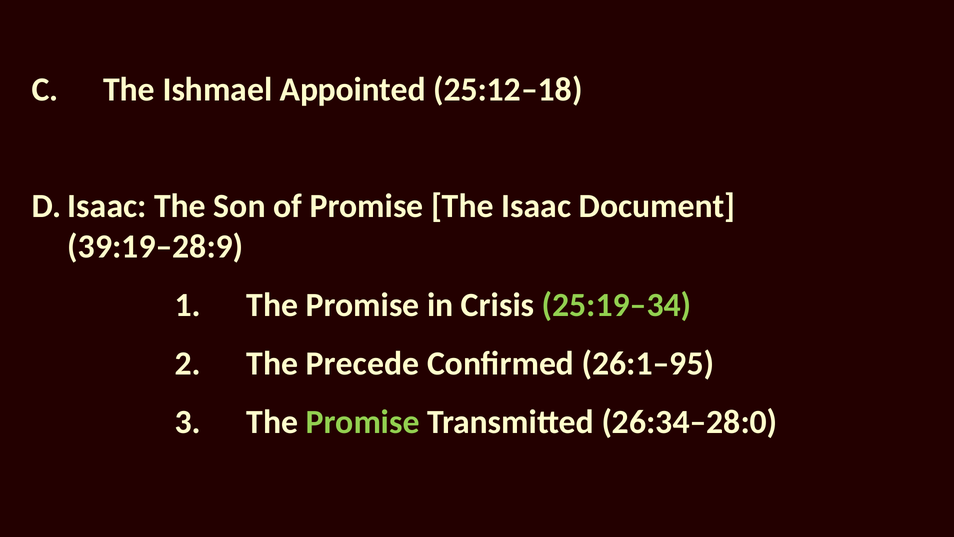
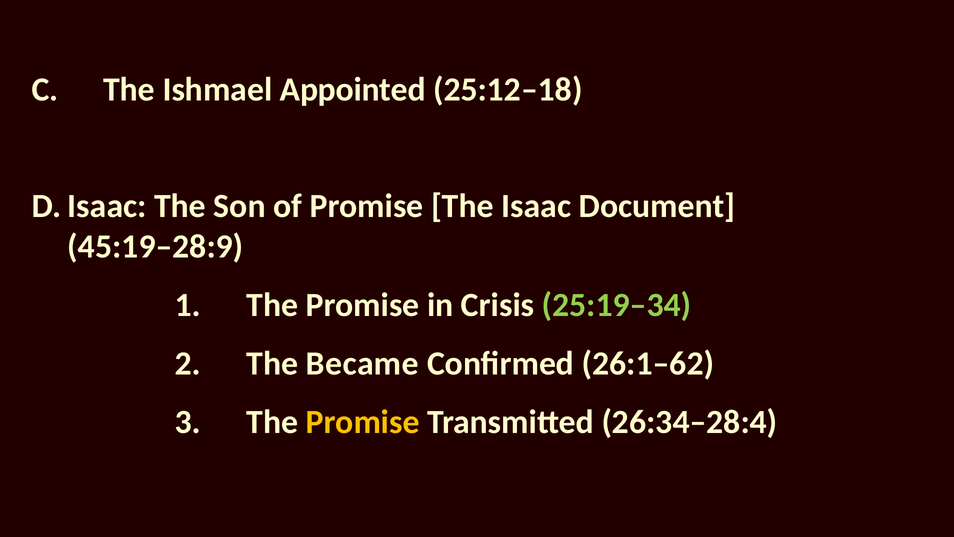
39:19–28:9: 39:19–28:9 -> 45:19–28:9 (155, 247)
Precede: Precede -> Became (362, 363)
26:1–95: 26:1–95 -> 26:1–62 (648, 363)
Promise colour: light green -> yellow (363, 422)
26:34–28:0: 26:34–28:0 -> 26:34–28:4 (689, 422)
